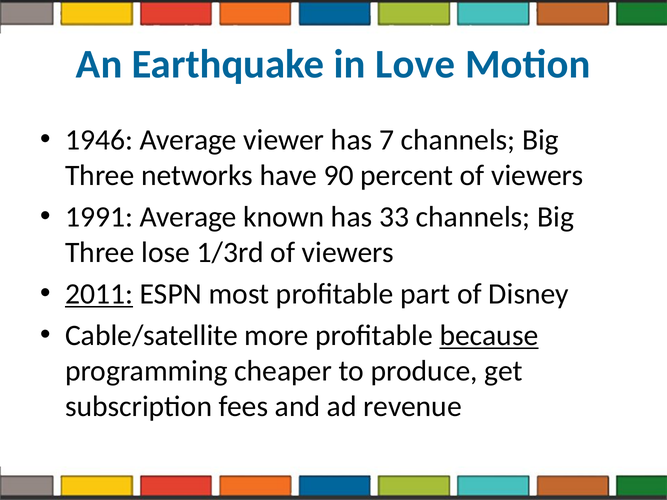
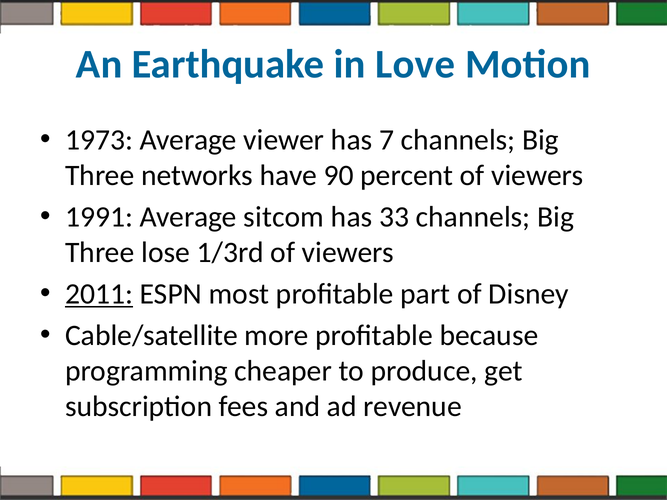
1946: 1946 -> 1973 (99, 140)
known: known -> sitcom (284, 217)
because underline: present -> none (489, 336)
